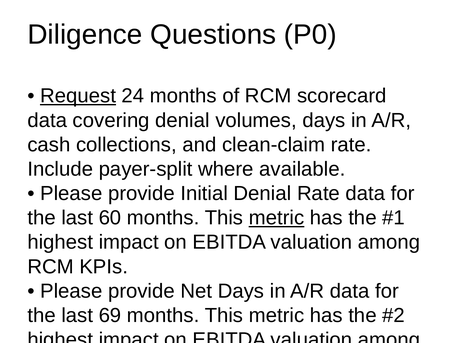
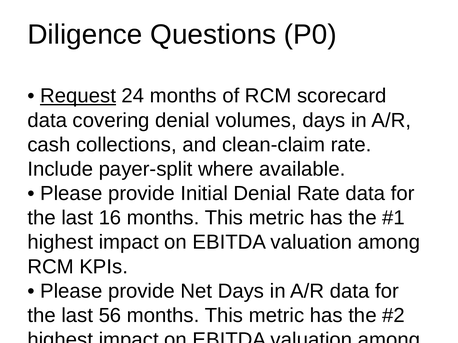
60: 60 -> 16 (110, 218)
metric underline: present -> none (276, 218)
69: 69 -> 56 (110, 316)
